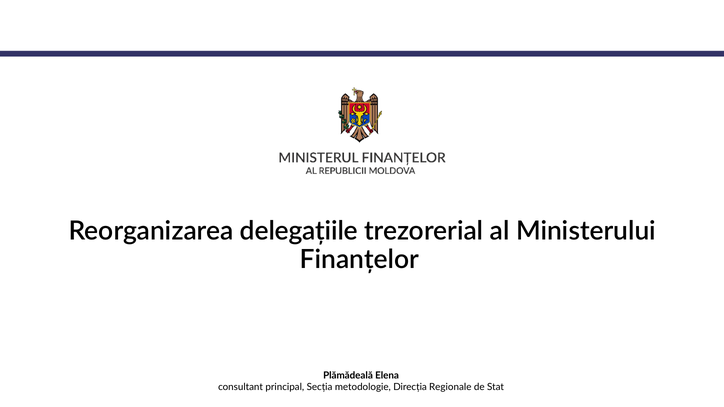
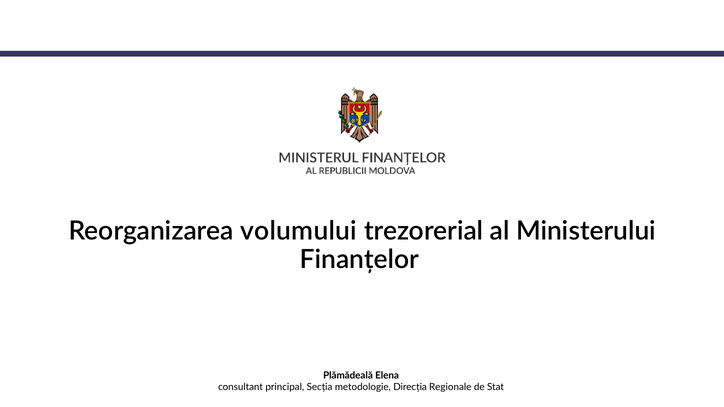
delegațiile: delegațiile -> volumului (299, 231)
